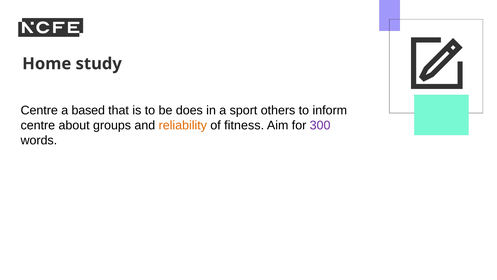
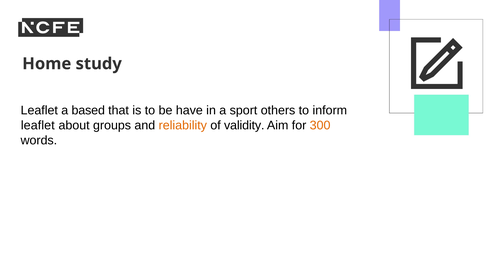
Centre: Centre -> Leaflet (39, 110)
does: does -> have (189, 110)
centre: centre -> leaflet (38, 125)
fitness: fitness -> validity (244, 125)
300 colour: purple -> orange (320, 125)
